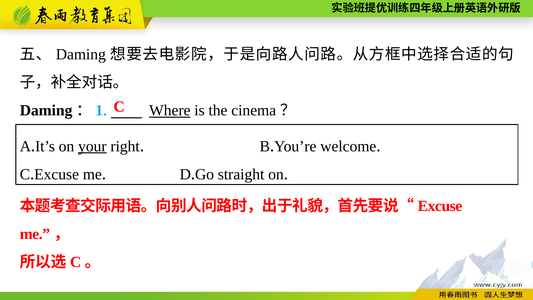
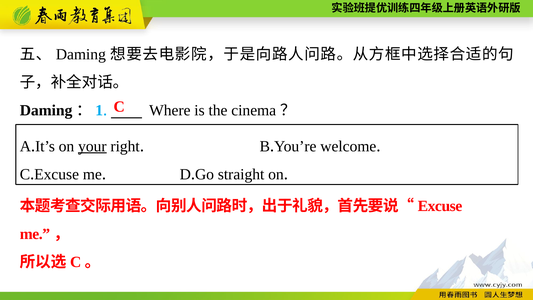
Where underline: present -> none (170, 110)
